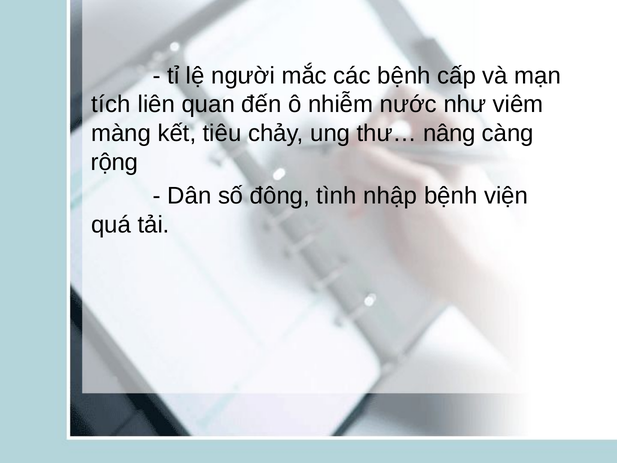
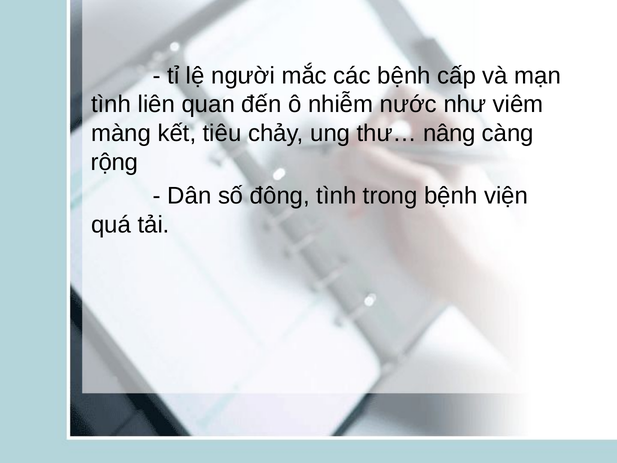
tích: tích -> tình (111, 104)
nhập: nhập -> trong (390, 196)
